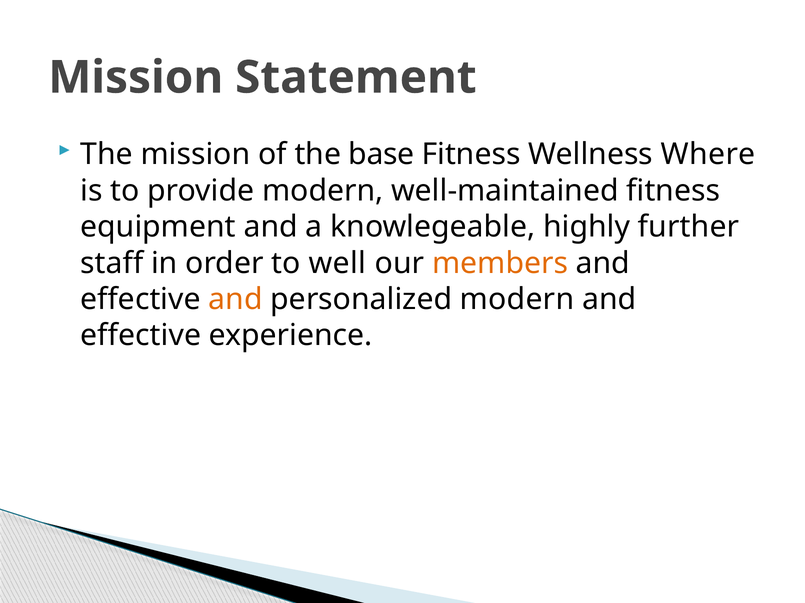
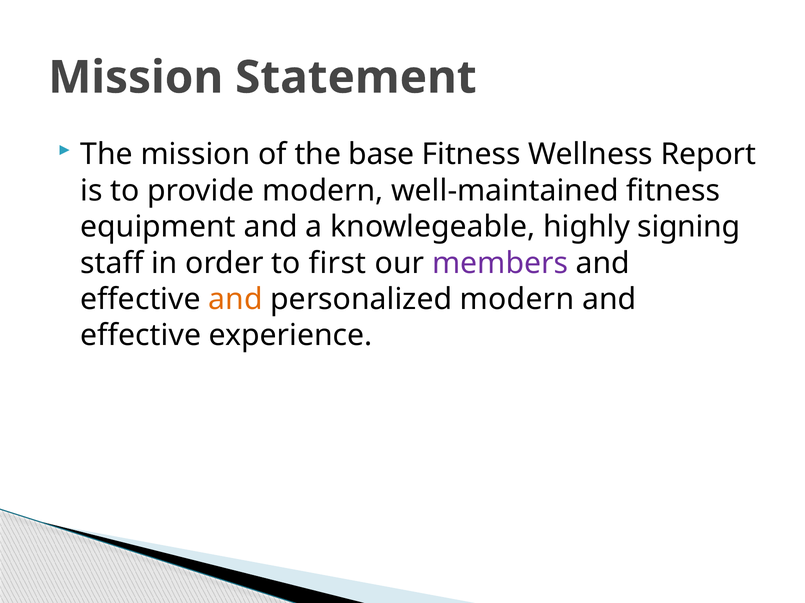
Where: Where -> Report (708, 155)
further: further -> signing (689, 227)
well: well -> first (338, 263)
members colour: orange -> purple (500, 263)
